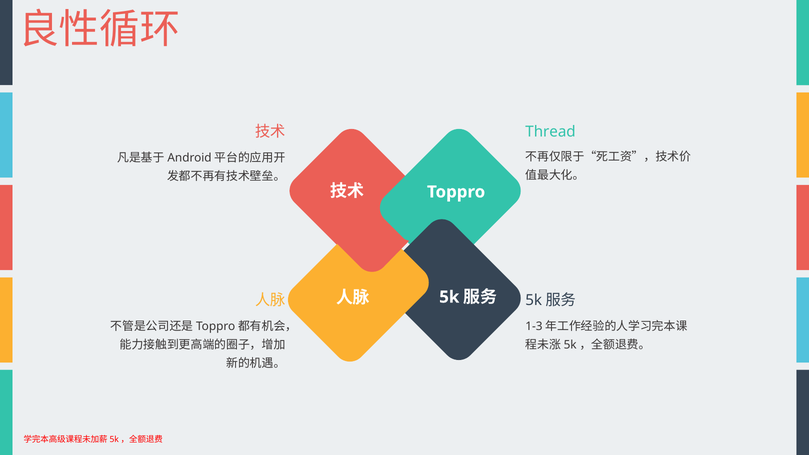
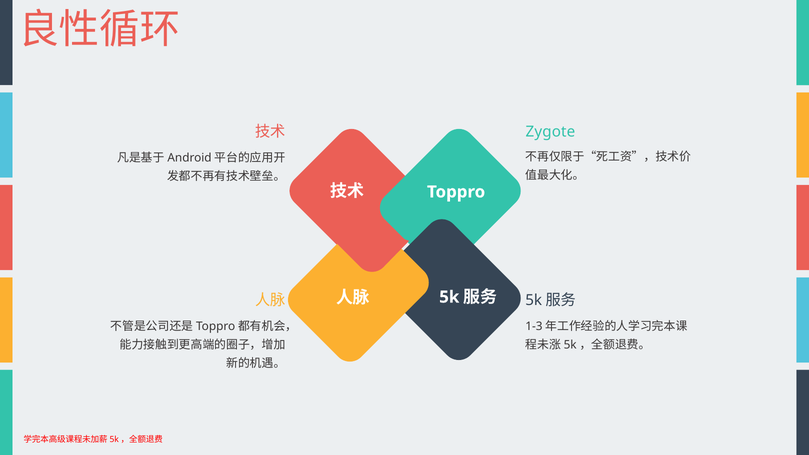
Thread: Thread -> Zygote (550, 132)
